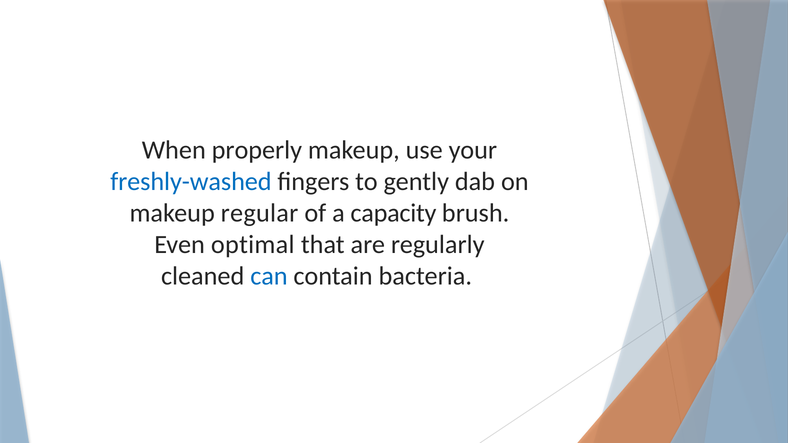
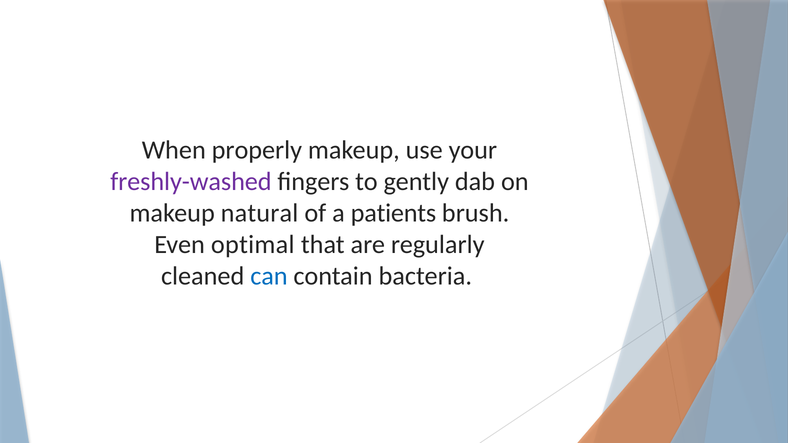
freshly-washed colour: blue -> purple (191, 182)
regular: regular -> natural (260, 213)
capacity: capacity -> patients (393, 213)
